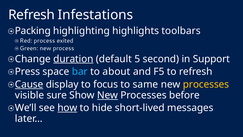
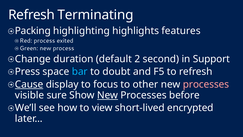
Infestations: Infestations -> Terminating (96, 15)
toolbars: toolbars -> features (181, 31)
duration underline: present -> none (73, 59)
5: 5 -> 2 (137, 59)
about: about -> doubt (117, 71)
same: same -> other (145, 84)
processes colour: yellow -> pink (206, 84)
how underline: present -> none (67, 108)
hide: hide -> view (102, 108)
messages: messages -> encrypted (190, 108)
